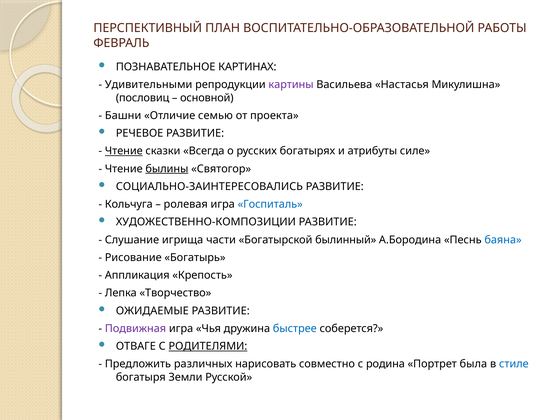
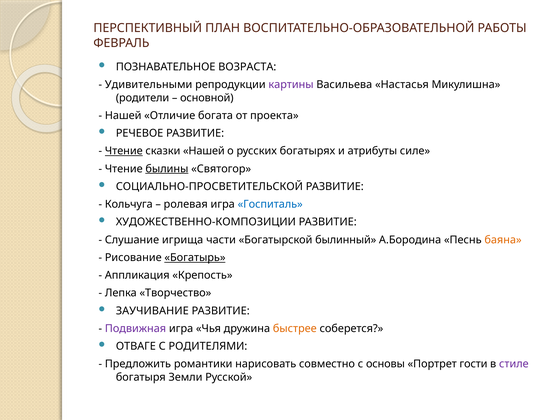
КАРТИНАХ: КАРТИНАХ -> ВОЗРАСТА (247, 67)
пословиц: пословиц -> родители (143, 98)
Башни: Башни -> Нашей (123, 116)
семью: семью -> богата (216, 116)
сказки Всегда: Всегда -> Нашей (204, 151)
СОЦИАЛЬНО-ЗАИНТЕРЕСОВАЛИСЬ: СОЦИАЛЬНО-ЗАИНТЕРЕСОВАЛИСЬ -> СОЦИАЛЬНО-ПРОСВЕТИТЕЛЬСКОЙ (209, 187)
баяна colour: blue -> orange (503, 240)
Богатырь underline: none -> present (195, 258)
ОЖИДАЕМЫЕ: ОЖИДАЕМЫЕ -> ЗАУЧИВАНИЕ (152, 311)
быстрее colour: blue -> orange (295, 329)
РОДИТЕЛЯМИ underline: present -> none (208, 346)
различных: различных -> романтики (203, 364)
родина: родина -> основы (385, 364)
была: была -> гости (473, 364)
стиле colour: blue -> purple (514, 364)
